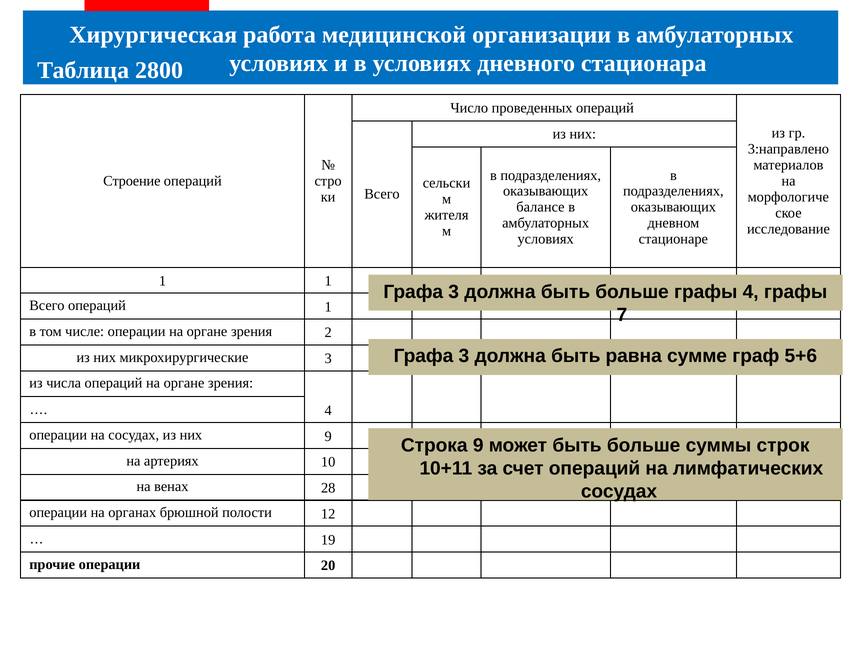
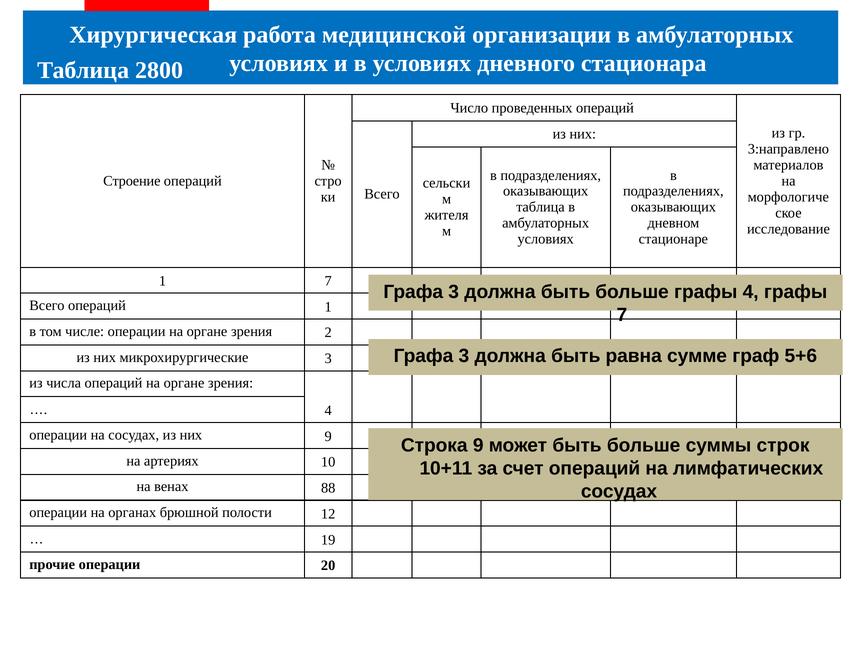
балансе: балансе -> таблица (540, 207)
1 1: 1 -> 7 (328, 281)
28: 28 -> 88 (328, 488)
